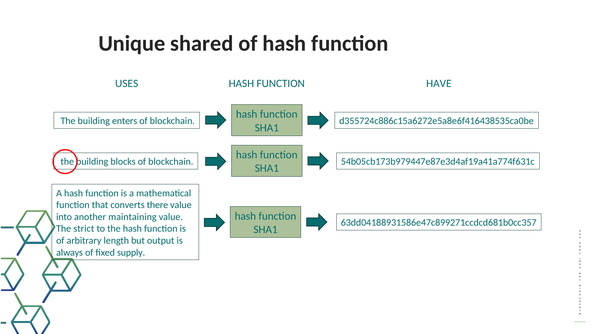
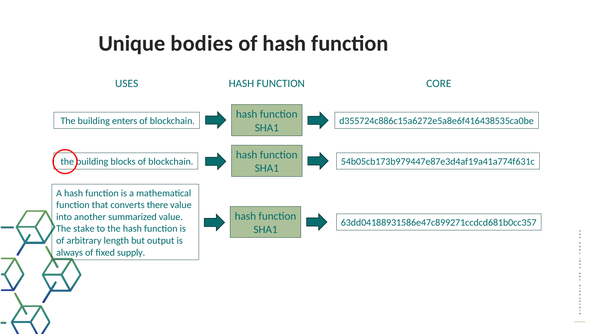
shared: shared -> bodies (202, 44)
HAVE: HAVE -> CORE (439, 84)
maintaining: maintaining -> summarized (133, 217)
strict: strict -> stake (84, 229)
